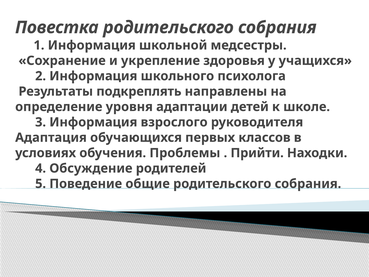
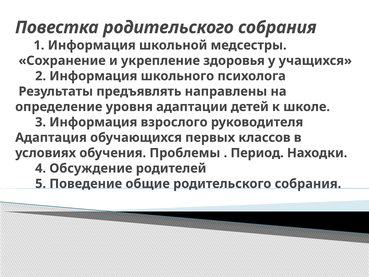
подкреплять: подкреплять -> предъявлять (139, 91)
Прийти: Прийти -> Период (257, 153)
